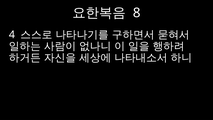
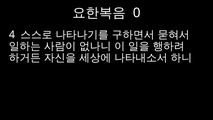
8: 8 -> 0 (137, 13)
